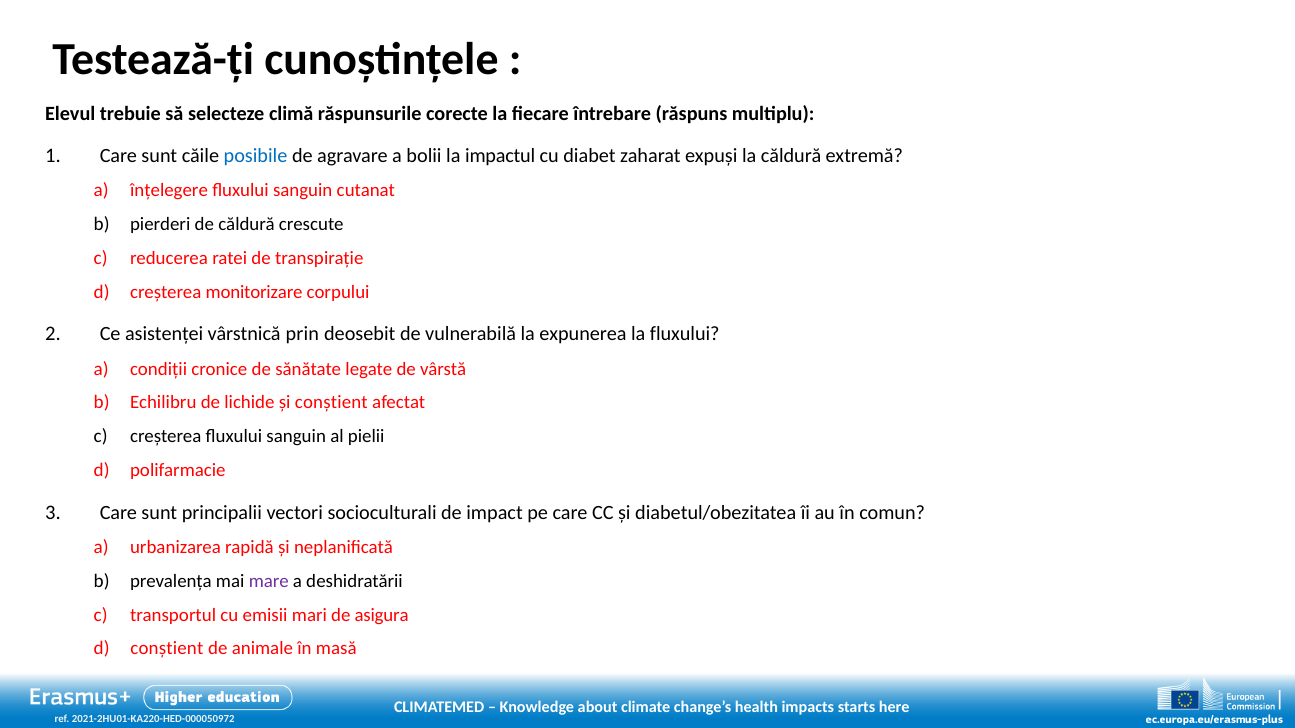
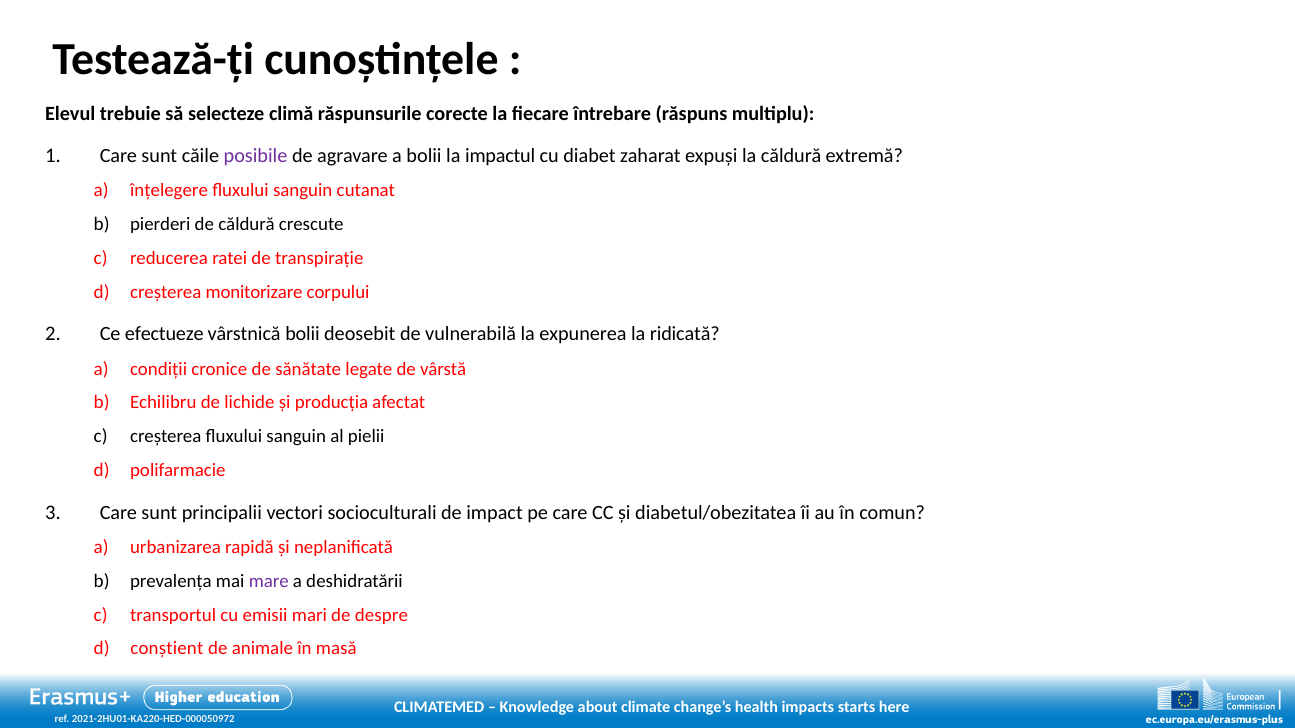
posibile colour: blue -> purple (255, 156)
asistenței: asistenței -> efectueze (164, 334)
vârstnică prin: prin -> bolii (303, 334)
la fluxului: fluxului -> ridicată (685, 334)
și conștient: conștient -> producția (332, 403)
asigura: asigura -> despre (381, 615)
